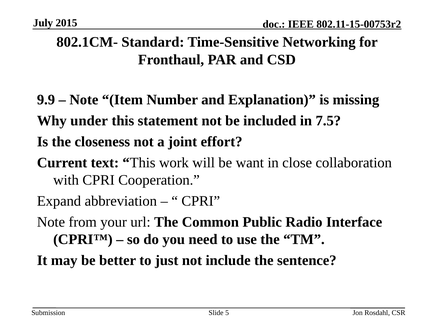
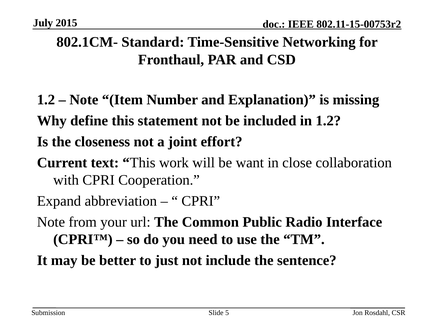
9.9: 9.9 -> 1.2 (46, 99)
under: under -> define (89, 120)
in 7.5: 7.5 -> 1.2 (328, 120)
